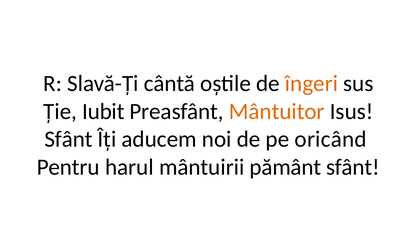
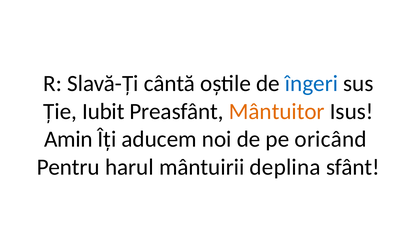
îngeri colour: orange -> blue (311, 83)
Sfânt: Sfânt -> Amin (68, 139)
pământ: pământ -> deplina (285, 167)
